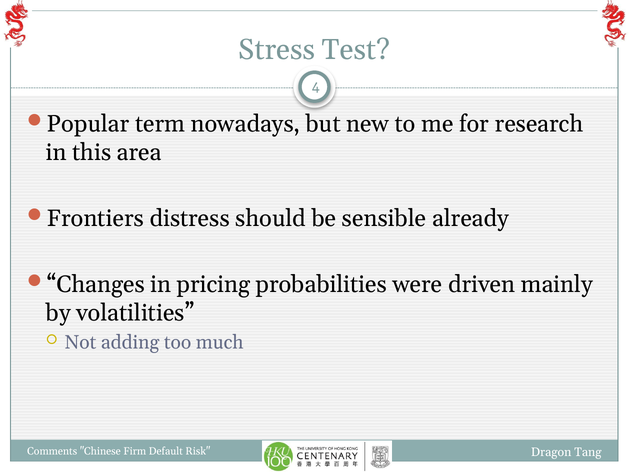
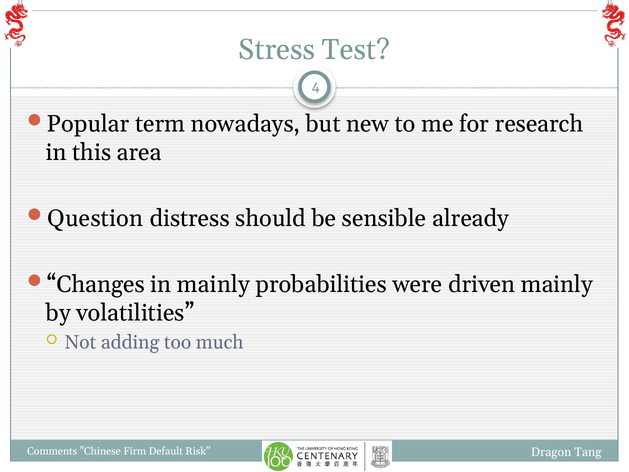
Frontiers: Frontiers -> Question (95, 218)
in pricing: pricing -> mainly (213, 285)
